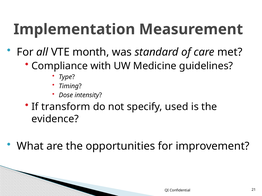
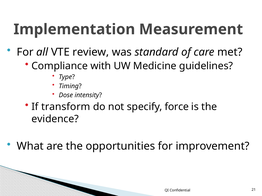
month: month -> review (91, 52)
used: used -> force (177, 107)
